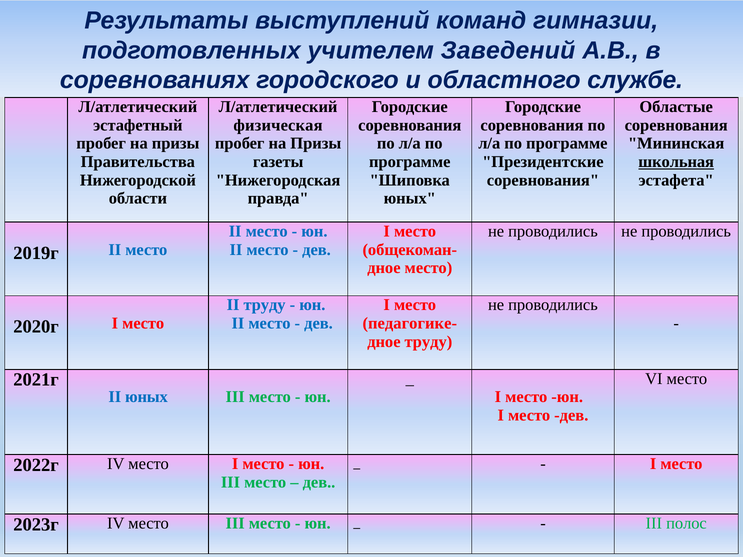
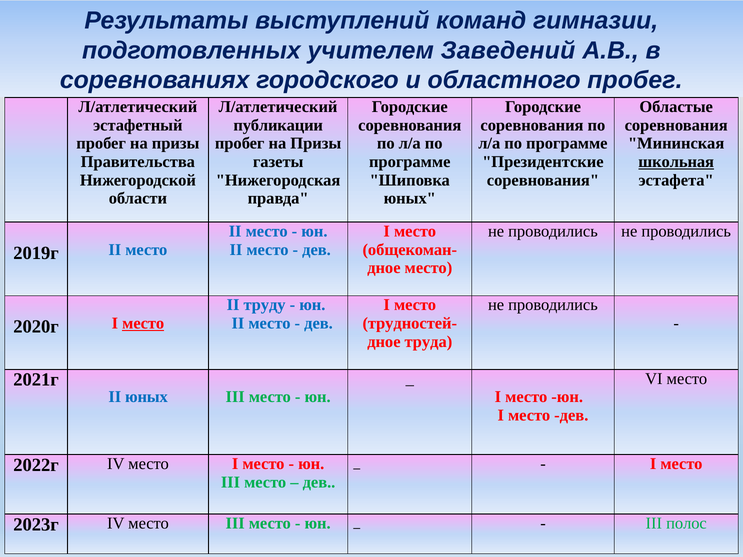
областного службе: службе -> пробег (635, 80)
физическая: физическая -> публикации (278, 125)
педагогике-: педагогике- -> трудностей- (410, 323)
место underline: none -> present (143, 323)
дное труду: труду -> труда (428, 342)
